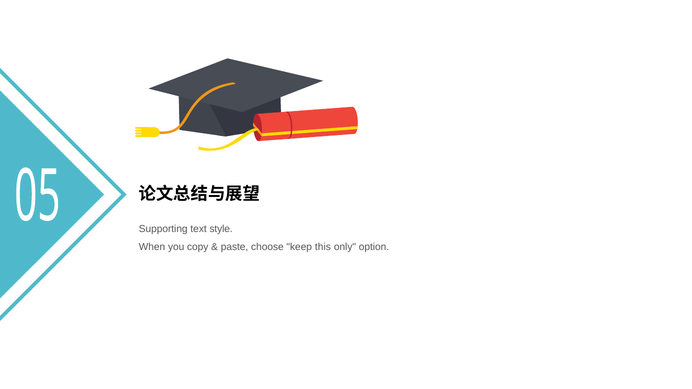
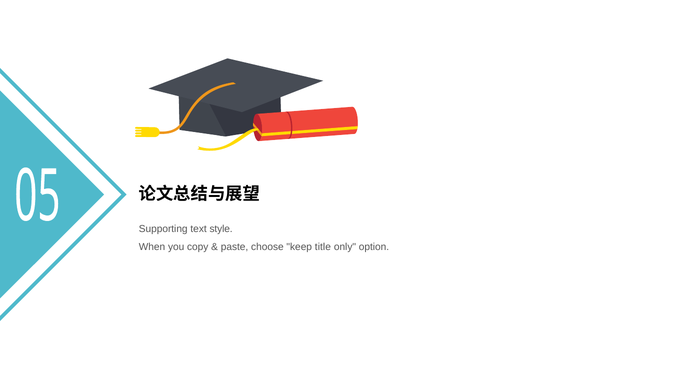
this: this -> title (323, 247)
